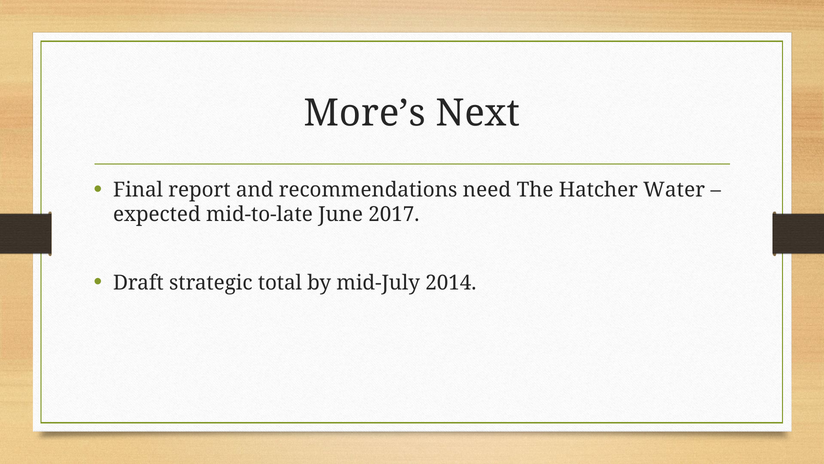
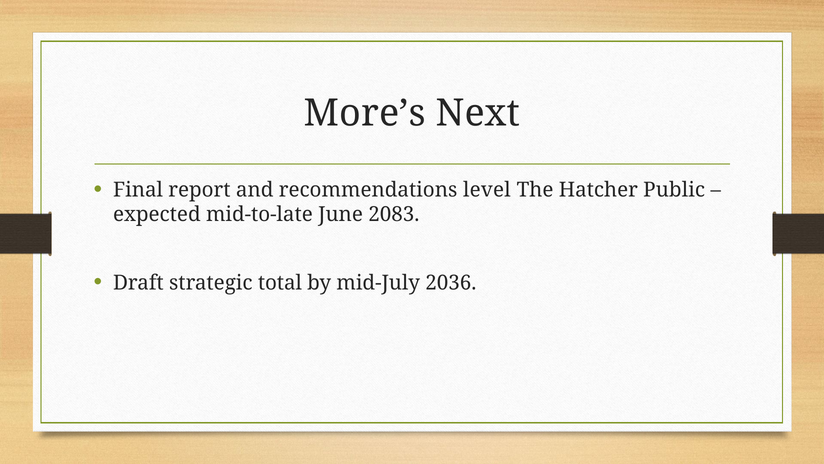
need: need -> level (487, 190)
Water: Water -> Public (674, 190)
2017: 2017 -> 2083 (394, 214)
2014: 2014 -> 2036 (451, 282)
